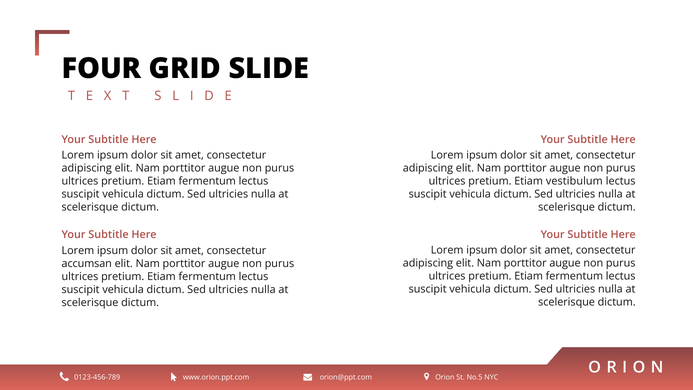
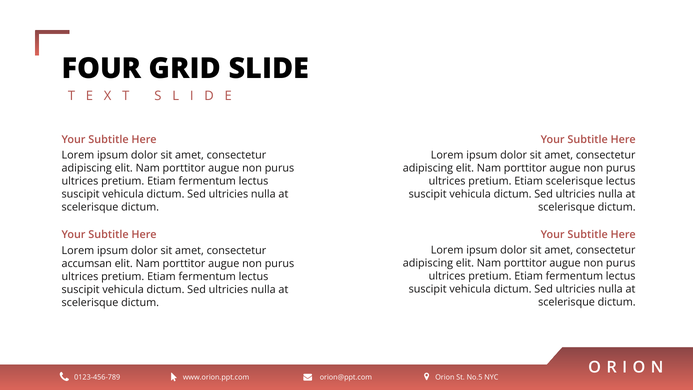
Etiam vestibulum: vestibulum -> scelerisque (574, 181)
